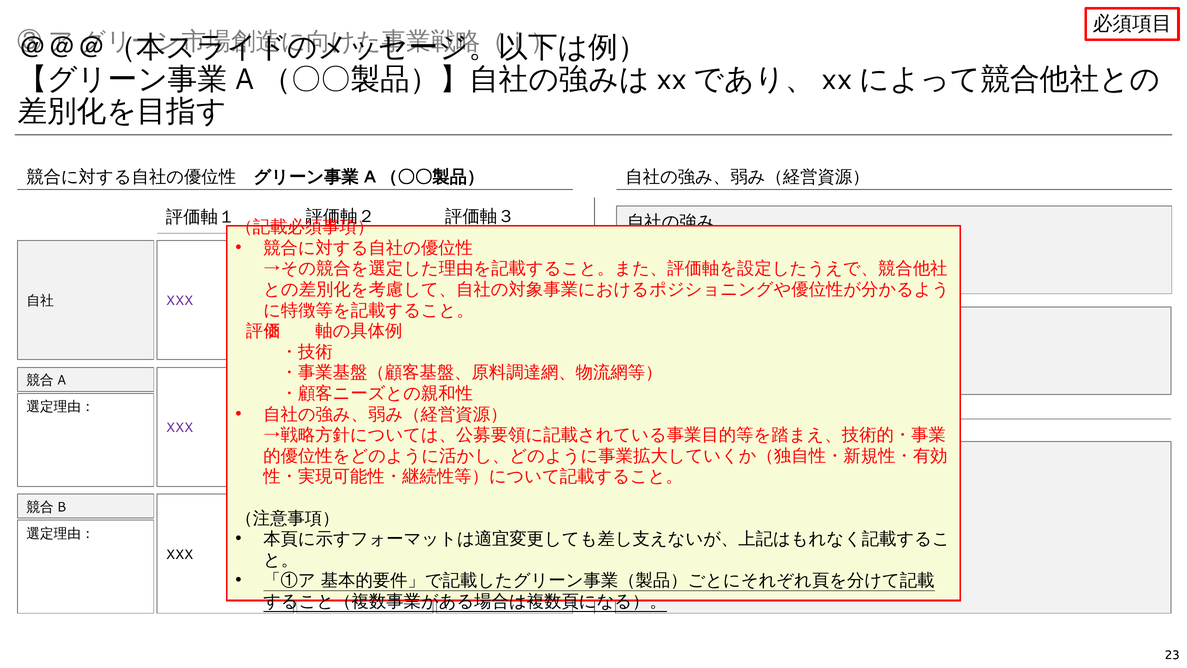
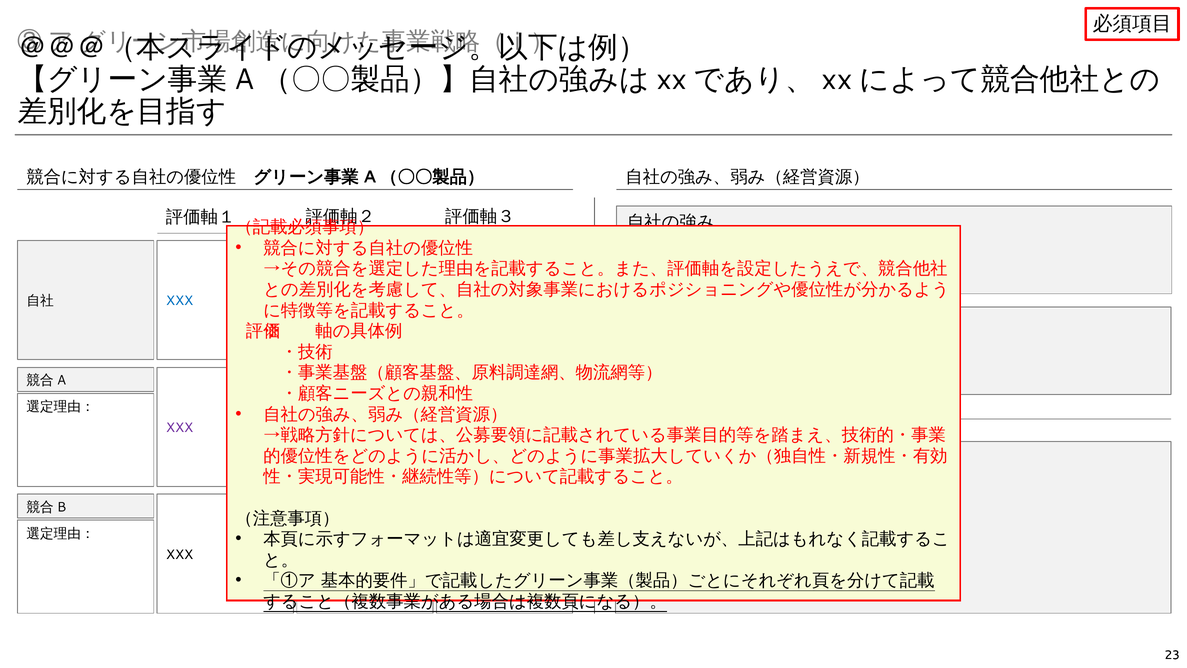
XXX colour: purple -> blue (180, 301)
